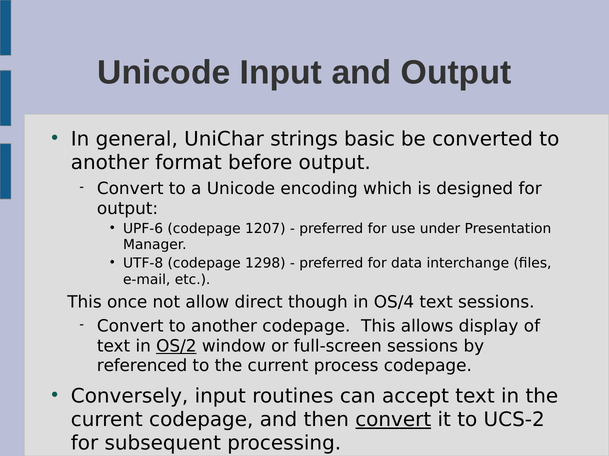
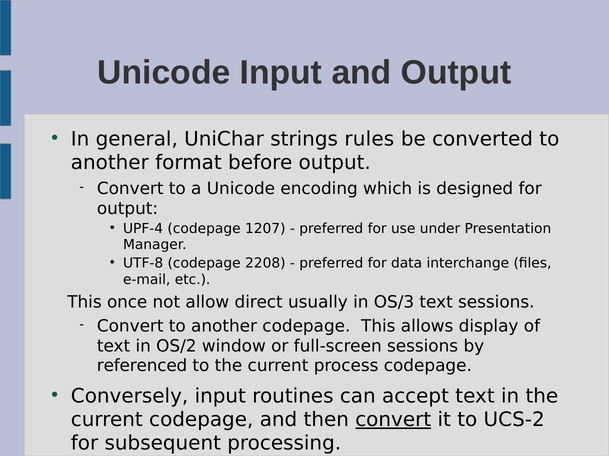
basic: basic -> rules (369, 140)
UPF-6: UPF-6 -> UPF-4 (143, 229)
1298: 1298 -> 2208 (265, 264)
though: though -> usually (318, 302)
OS/4: OS/4 -> OS/3 (394, 302)
OS/2 underline: present -> none (176, 347)
